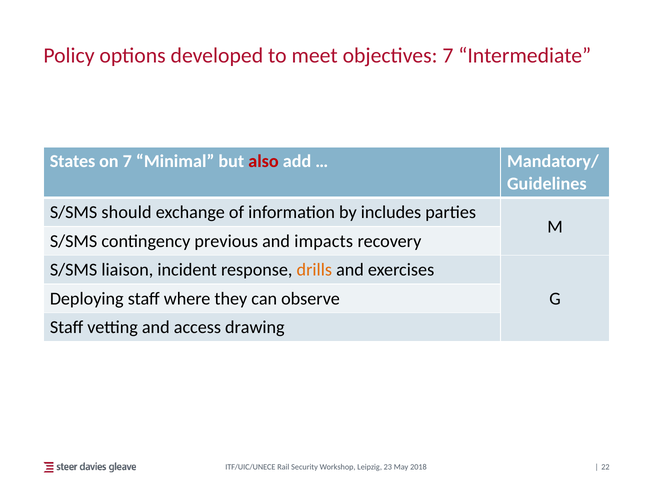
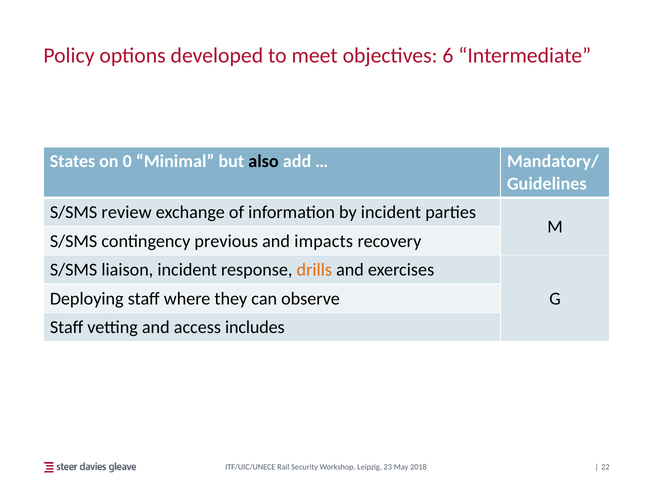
objectives 7: 7 -> 6 (448, 55)
on 7: 7 -> 0 (127, 162)
also colour: red -> black (264, 162)
should: should -> review (127, 212)
by includes: includes -> incident (391, 212)
drawing: drawing -> includes (255, 327)
